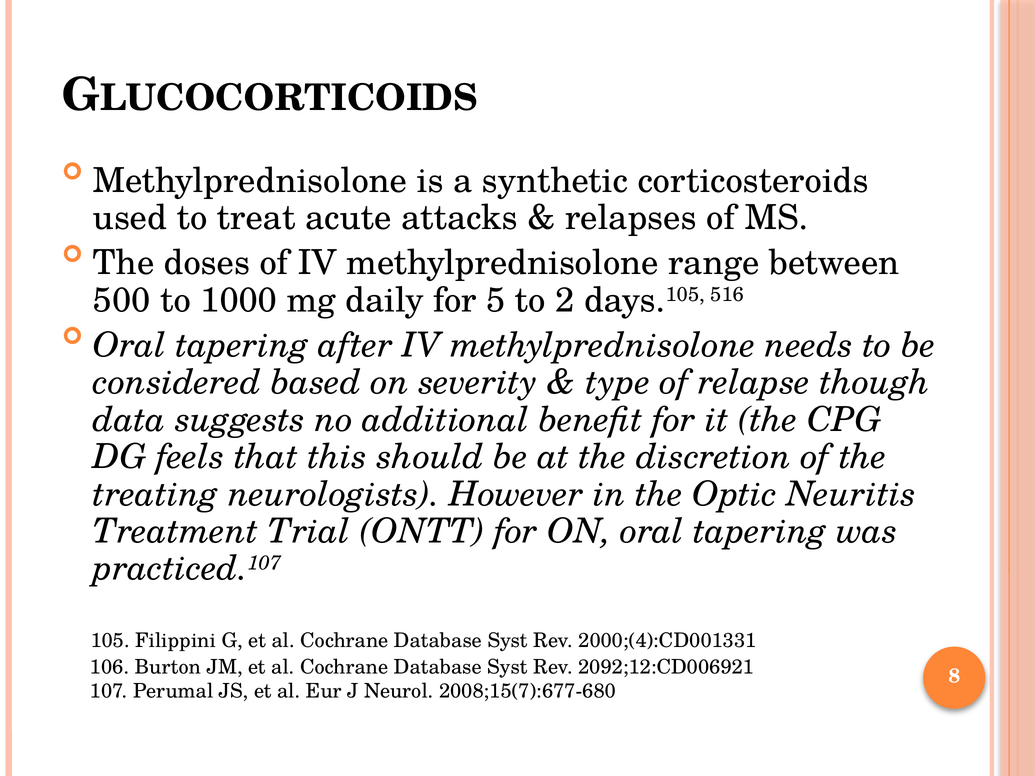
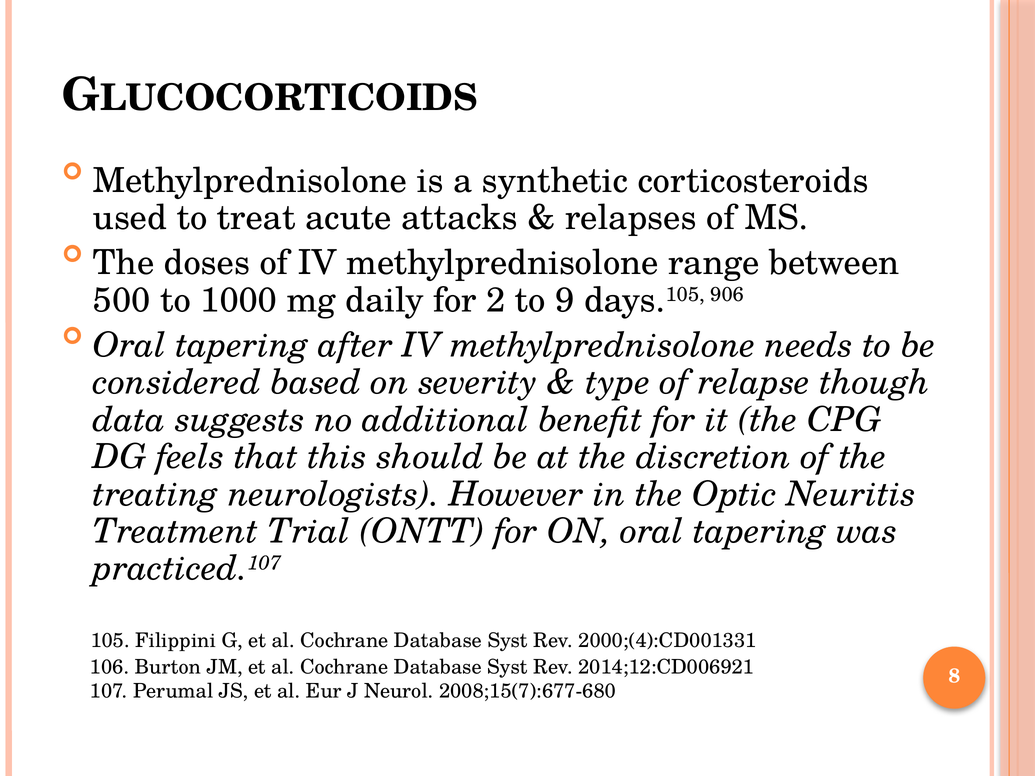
5: 5 -> 2 (496, 300)
2: 2 -> 9 (565, 300)
516: 516 -> 906 (727, 295)
2092;12:CD006921: 2092;12:CD006921 -> 2014;12:CD006921 (666, 668)
